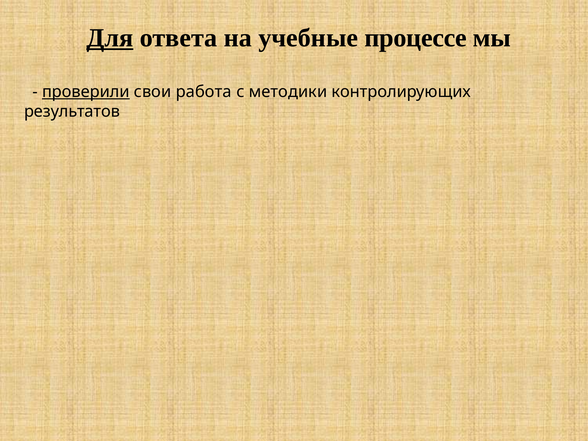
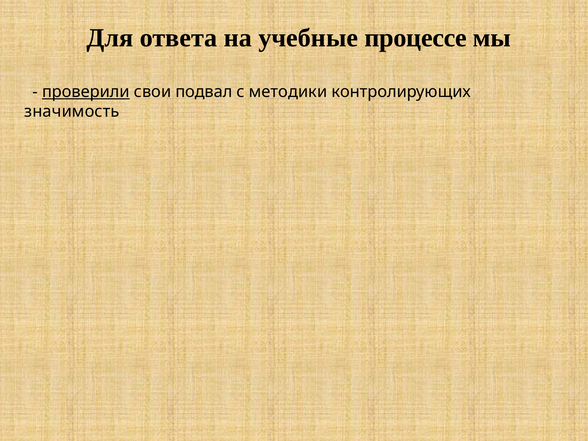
Для underline: present -> none (110, 38)
работа: работа -> подвал (204, 92)
результатов: результатов -> значимость (72, 112)
